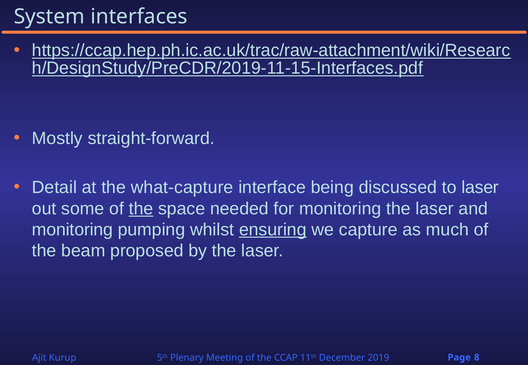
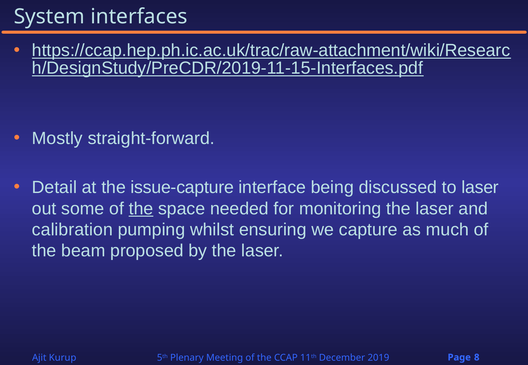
what-capture: what-capture -> issue-capture (182, 188)
monitoring: monitoring -> calibration (72, 230)
ensuring underline: present -> none (273, 230)
